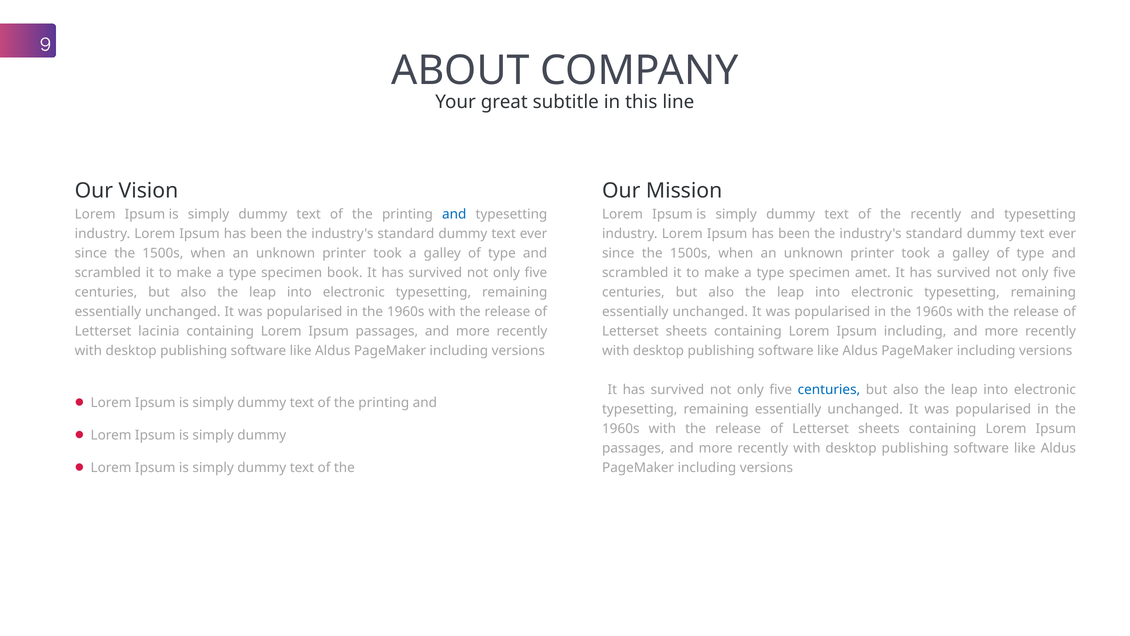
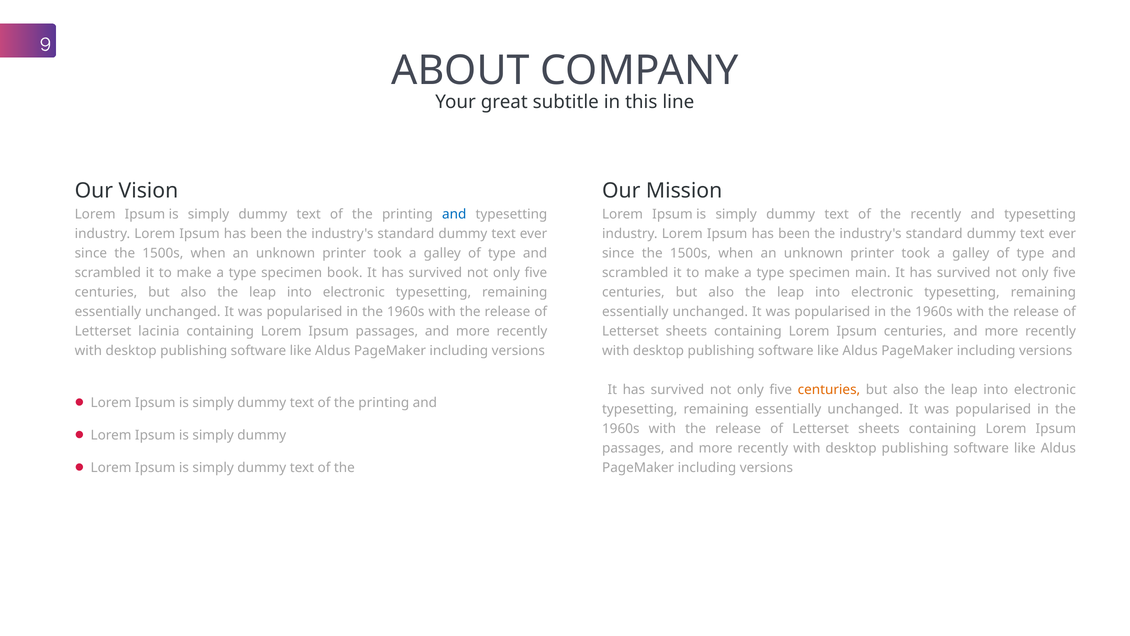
amet: amet -> main (873, 273)
Ipsum including: including -> centuries (915, 331)
centuries colour: blue -> orange (829, 390)
